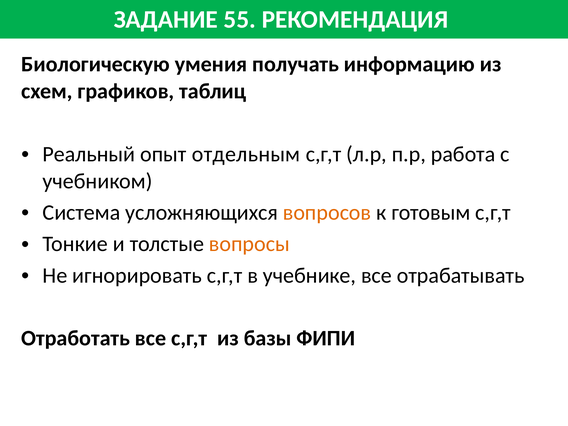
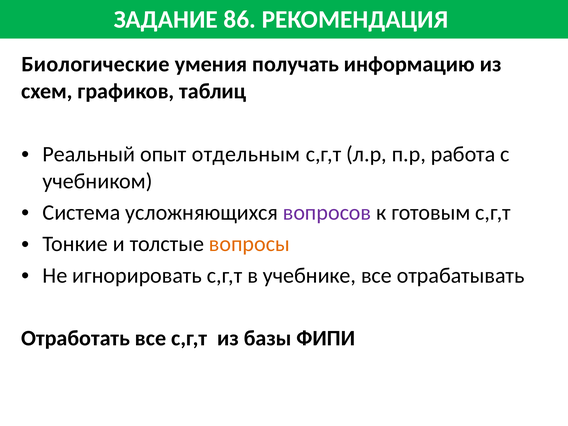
55: 55 -> 86 (240, 20)
Биологическую: Биологическую -> Биологические (95, 64)
вопросов colour: orange -> purple (327, 213)
